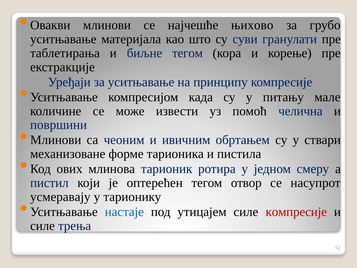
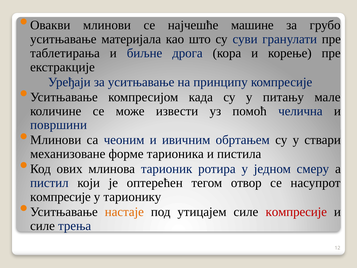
њихово: њихово -> машине (252, 25)
биљне тегом: тегом -> дрога (187, 53)
усмеравају: усмеравају -> компресије (60, 197)
настаје colour: blue -> orange (124, 212)
